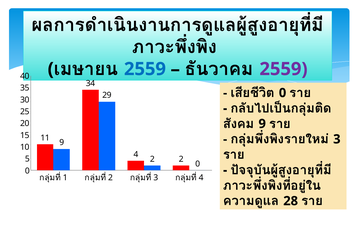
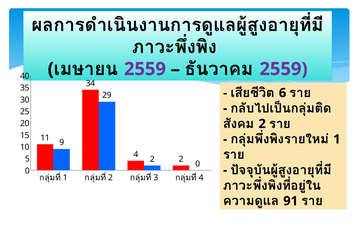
2559 colour: blue -> purple (145, 69)
0: 0 -> 6 (283, 93)
9: 9 -> 2 (262, 124)
3: 3 -> 1 (337, 139)
28: 28 -> 91 (291, 201)
